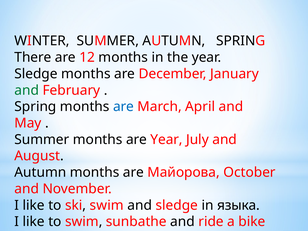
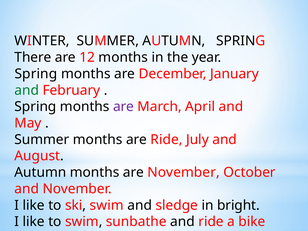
Sledge: Sledge -> Spring (36, 74)
are colour: blue -> purple (123, 107)
are Year: Year -> Ride (166, 140)
are Майорова: Майорова -> November (184, 172)
языка: языка -> bright (238, 205)
